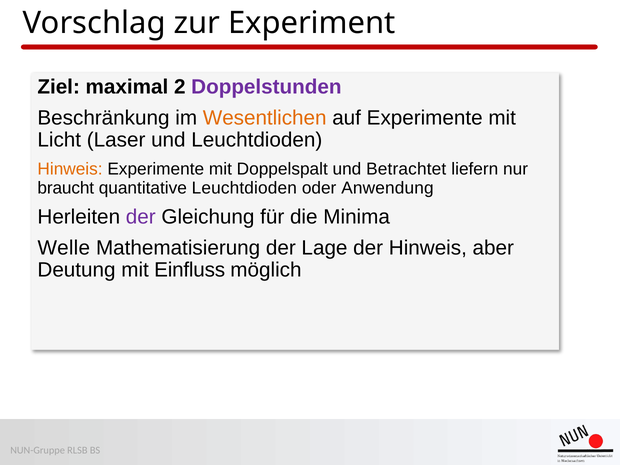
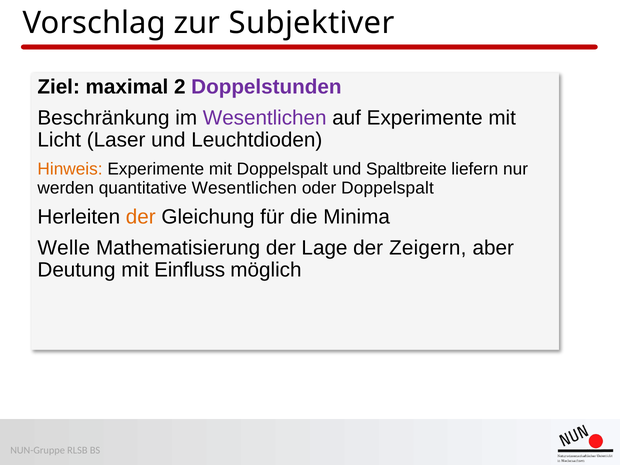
Experiment: Experiment -> Subjektiver (312, 23)
Wesentlichen colour: orange -> purple (265, 118)
Betrachtet: Betrachtet -> Spaltbreite (406, 169)
braucht: braucht -> werden (66, 188)
quantitative Leuchtdioden: Leuchtdioden -> Wesentlichen (244, 188)
oder Anwendung: Anwendung -> Doppelspalt (388, 188)
der colour: purple -> orange (141, 217)
der Hinweis: Hinweis -> Zeigern (428, 248)
